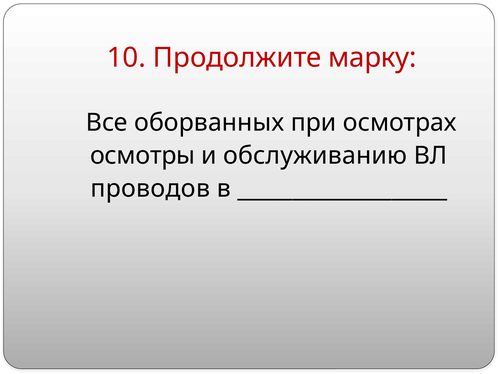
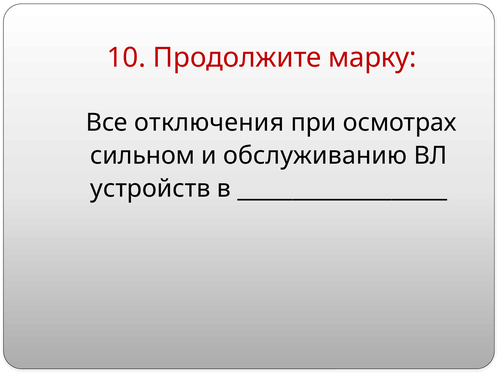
оборванных: оборванных -> отключения (209, 123)
осмотры: осмотры -> сильном (143, 155)
проводов: проводов -> устройств (150, 188)
